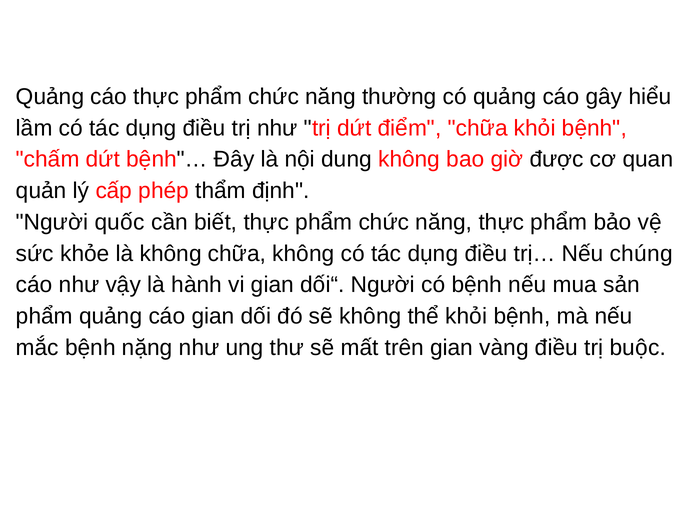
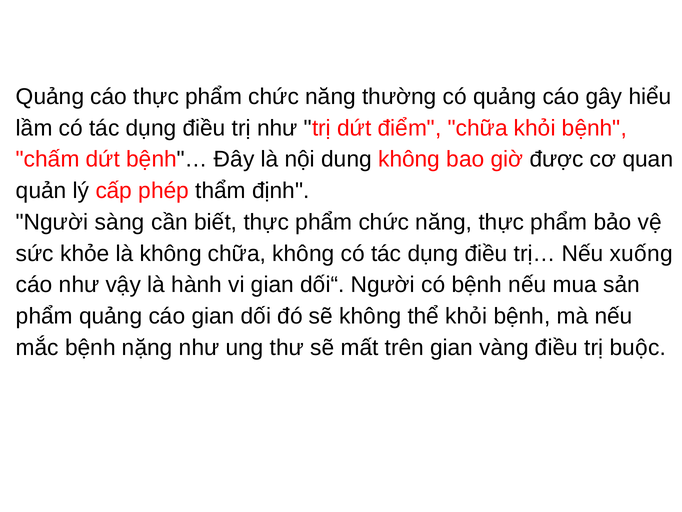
quốc: quốc -> sàng (120, 222)
chúng: chúng -> xuống (641, 253)
